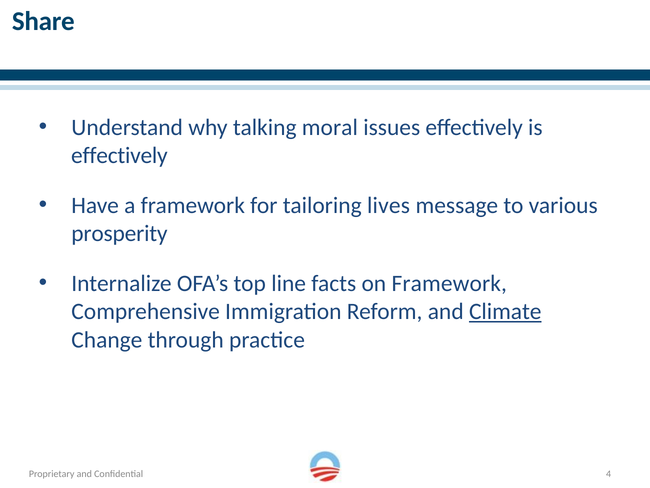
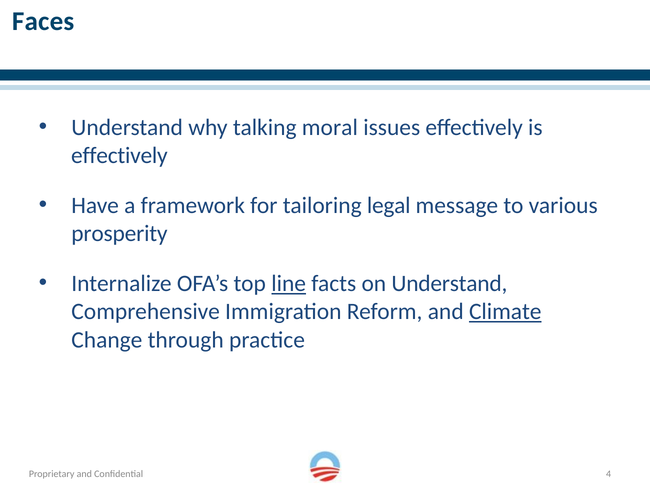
Share: Share -> Faces (43, 21)
lives: lives -> legal (389, 205)
line underline: none -> present (289, 283)
on Framework: Framework -> Understand (449, 283)
